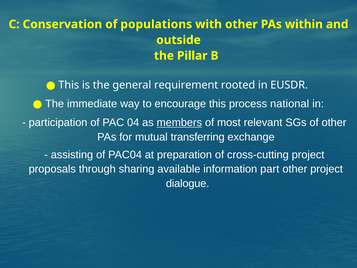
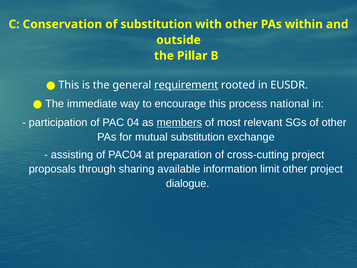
of populations: populations -> substitution (156, 24)
requirement underline: none -> present (186, 85)
mutual transferring: transferring -> substitution (198, 137)
part: part -> limit (270, 169)
